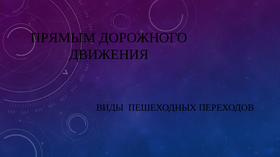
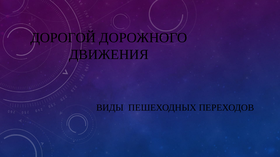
ПРЯМЫМ: ПРЯМЫМ -> ДОРОГОЙ (63, 38)
